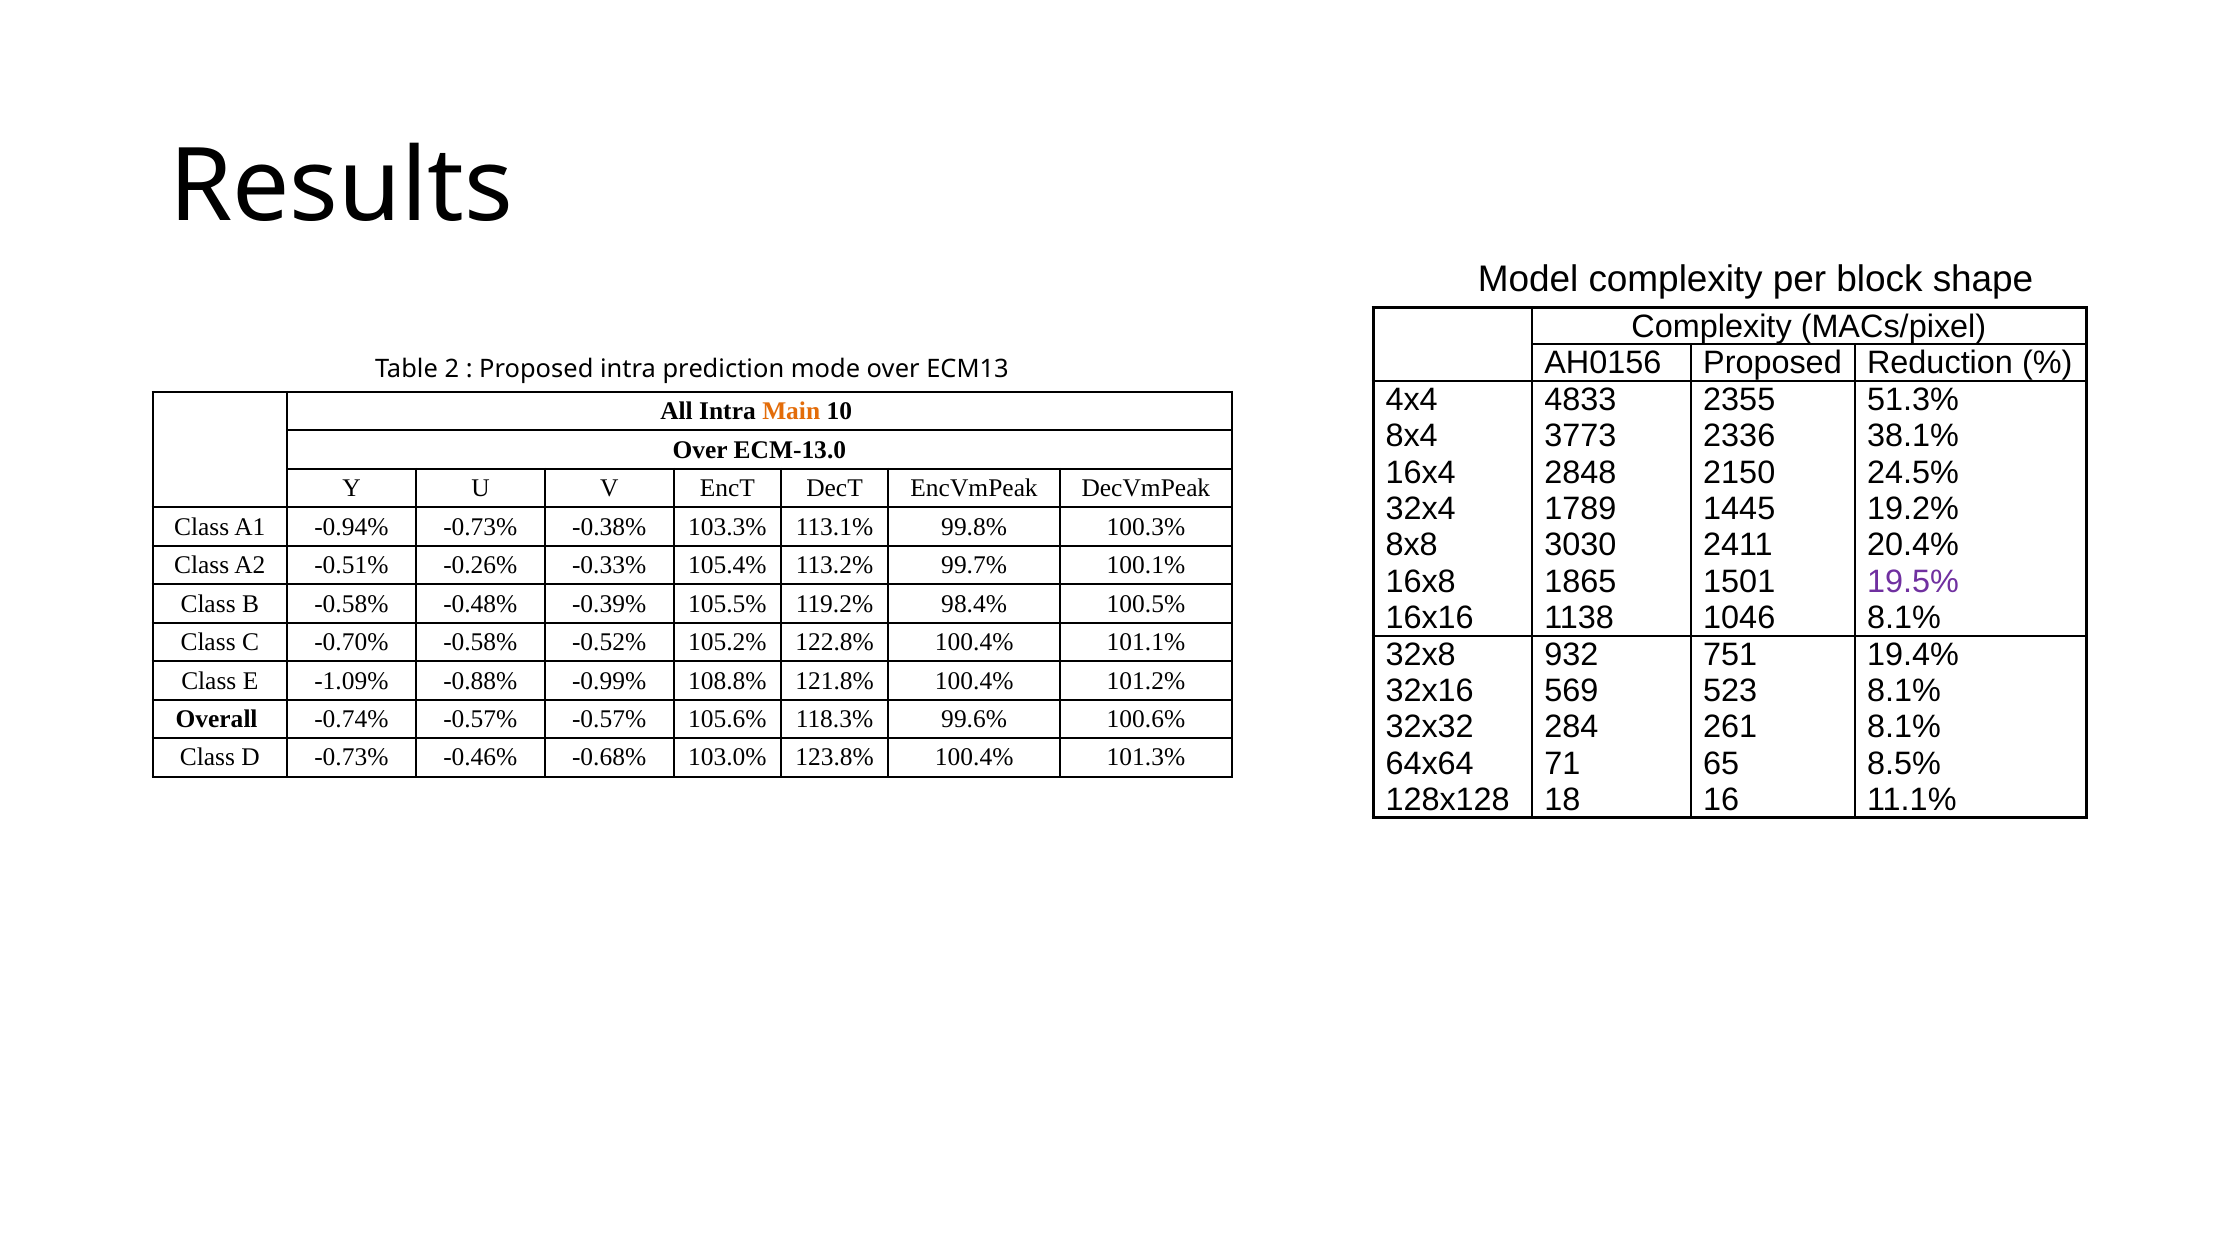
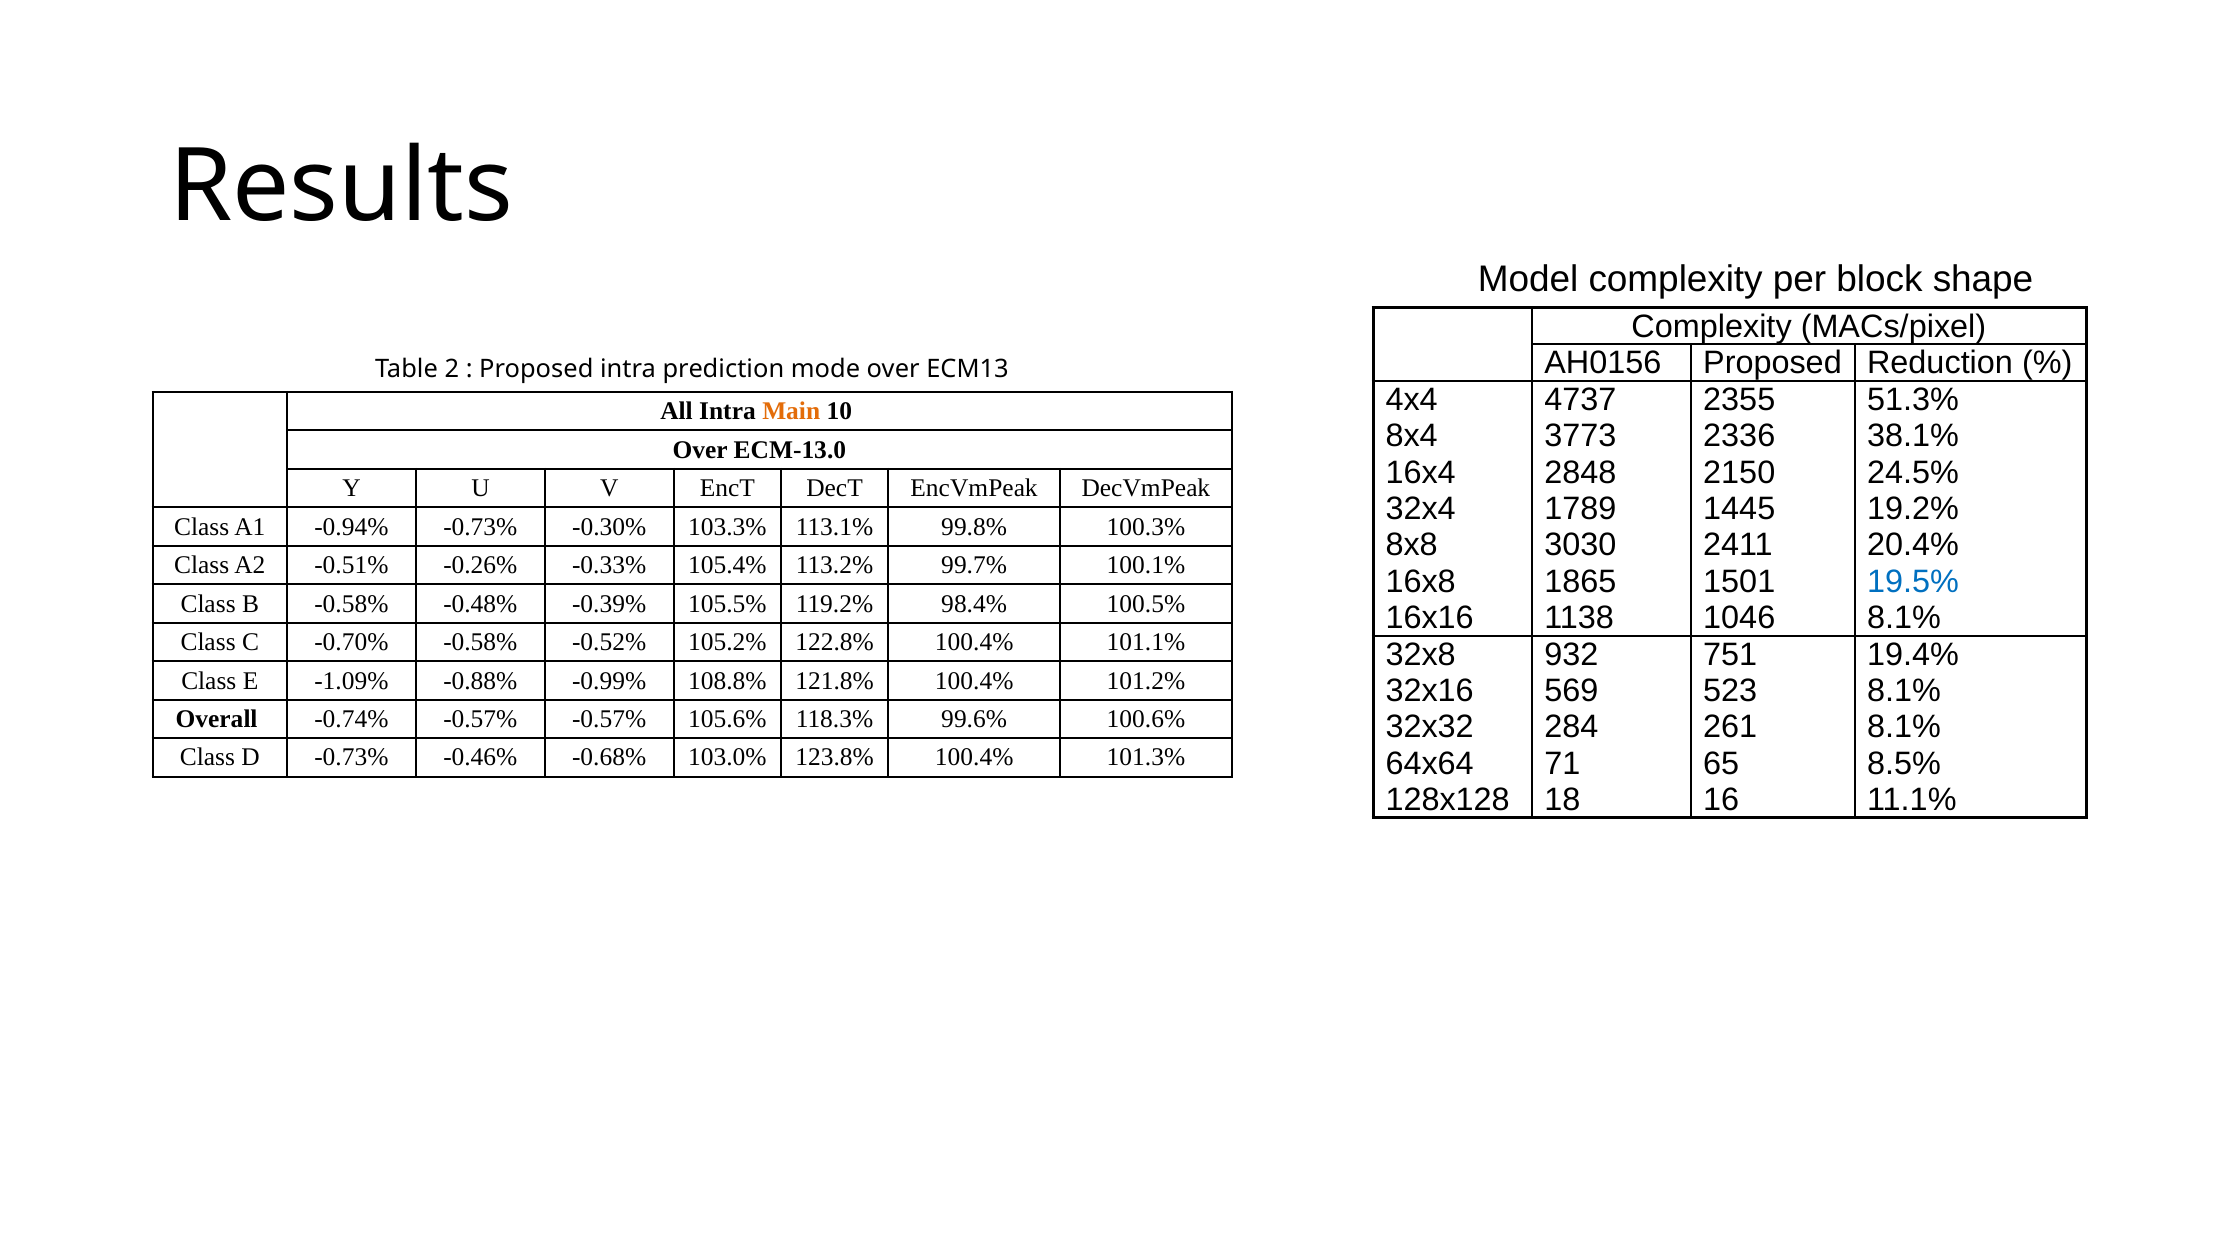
4833: 4833 -> 4737 (1580, 399)
-0.38%: -0.38% -> -0.30% (609, 527)
19.5% colour: purple -> blue (1913, 581)
